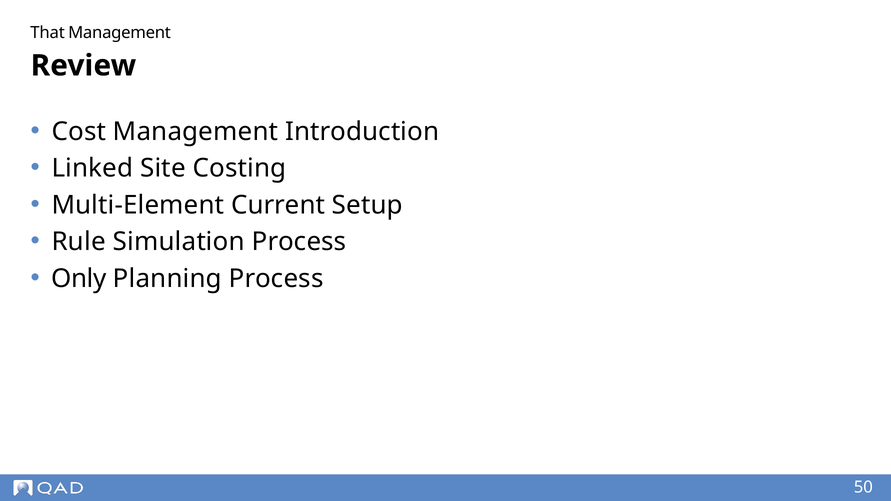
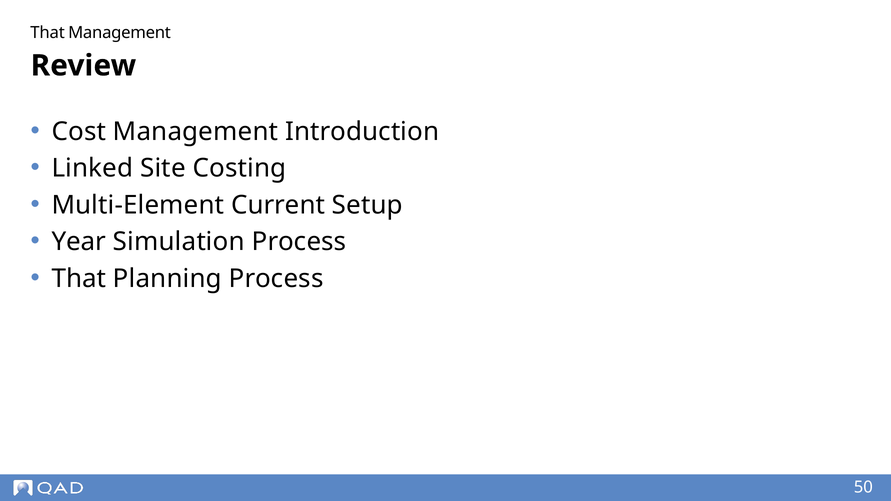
Rule: Rule -> Year (79, 242)
Only: Only -> That (79, 279)
